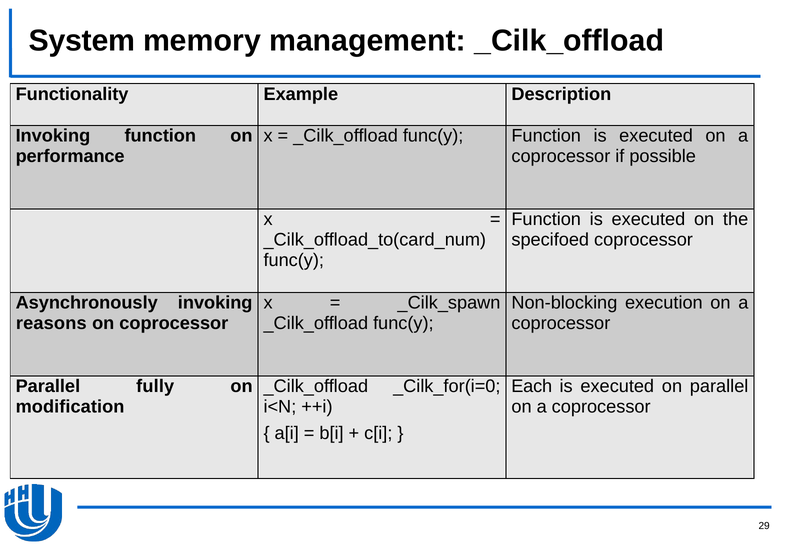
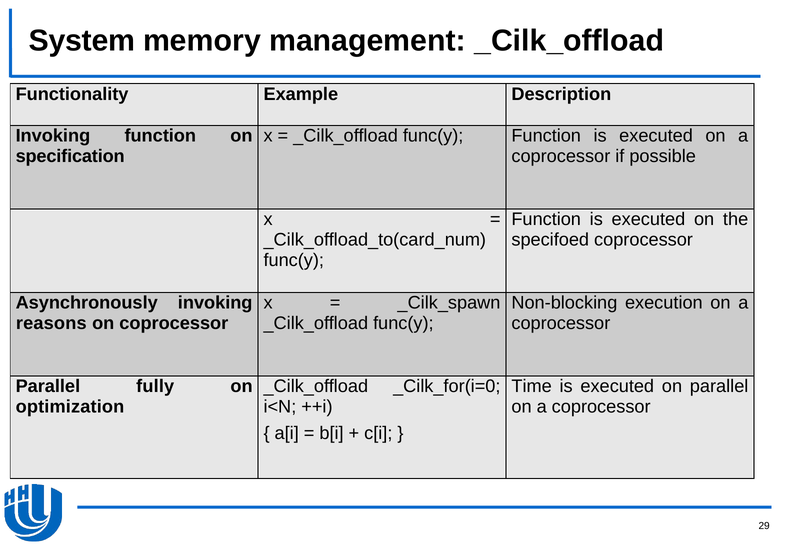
performance: performance -> specification (70, 156)
Each: Each -> Time (532, 386)
modification: modification -> optimization (70, 407)
